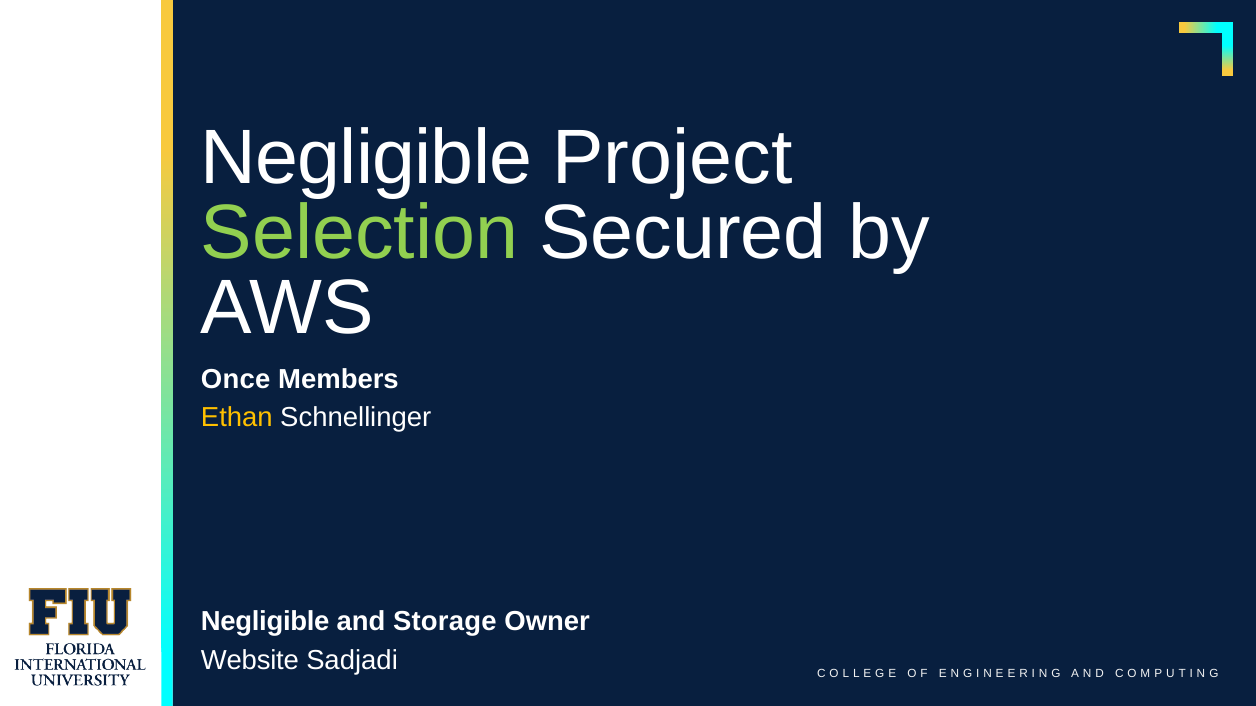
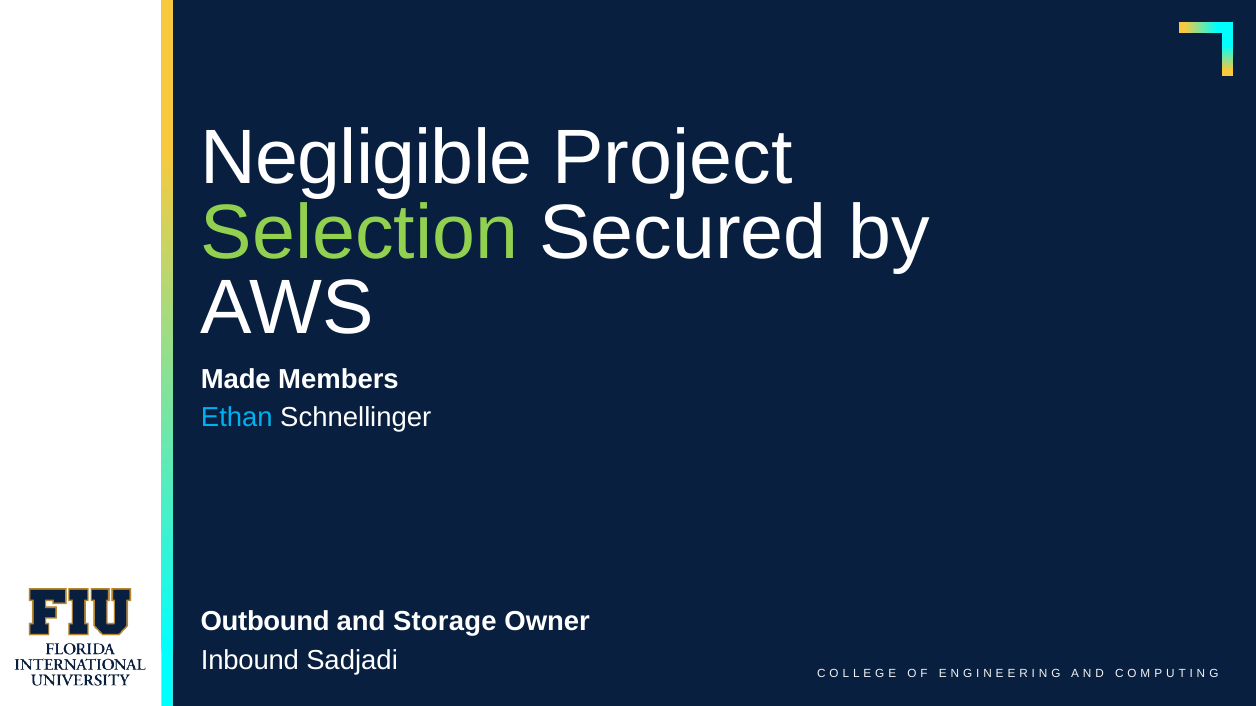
Once: Once -> Made (236, 380)
Ethan colour: yellow -> light blue (237, 418)
Negligible: Negligible -> Outbound (265, 622)
Website: Website -> Inbound (250, 661)
